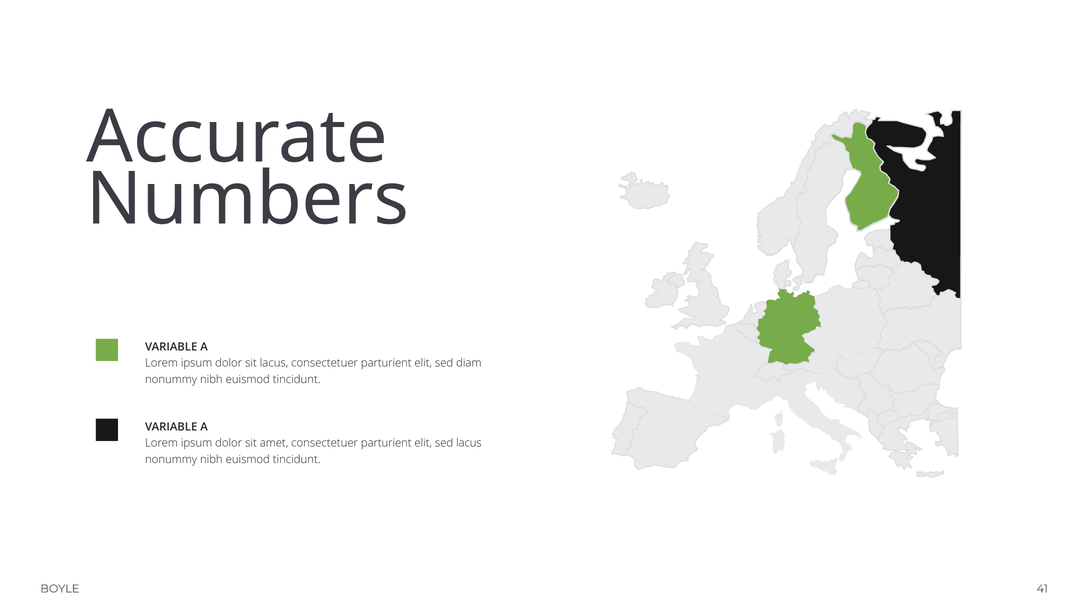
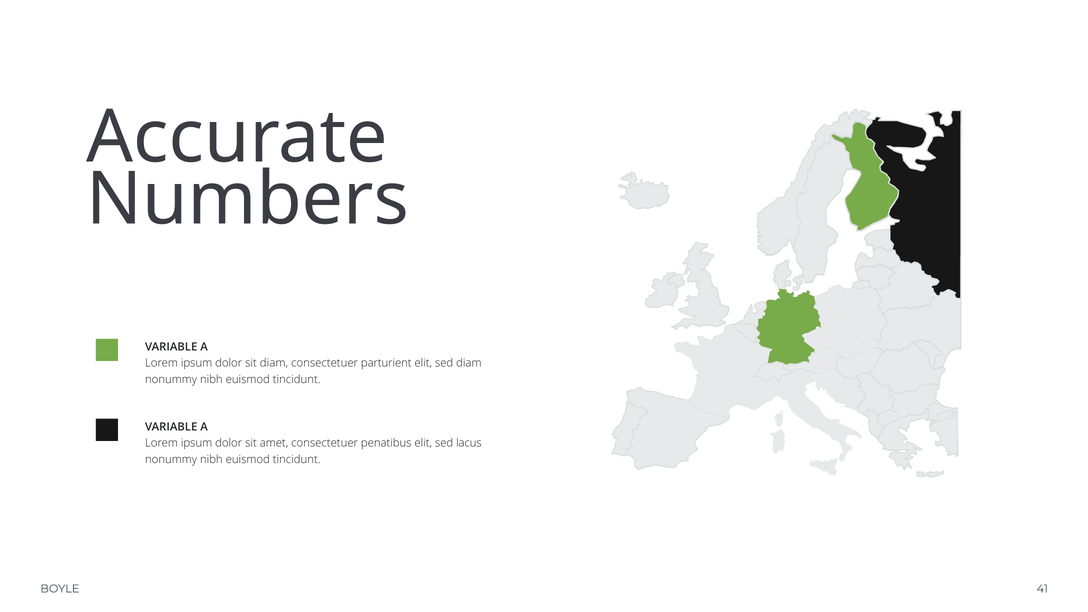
sit lacus: lacus -> diam (274, 363)
amet consectetuer parturient: parturient -> penatibus (386, 443)
